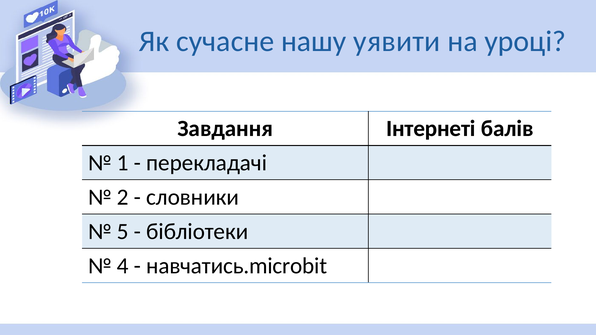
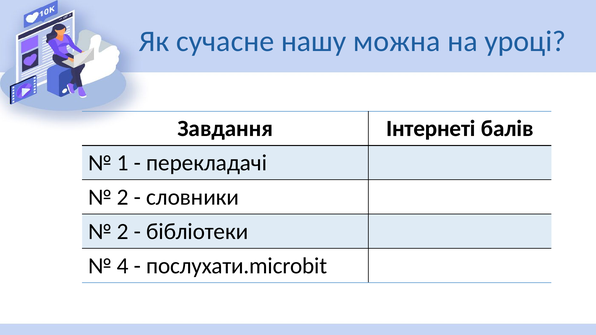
уявити: уявити -> можна (397, 41)
5: 5 -> 2 (123, 232)
навчатись.microbit: навчатись.microbit -> послухати.microbit (237, 266)
